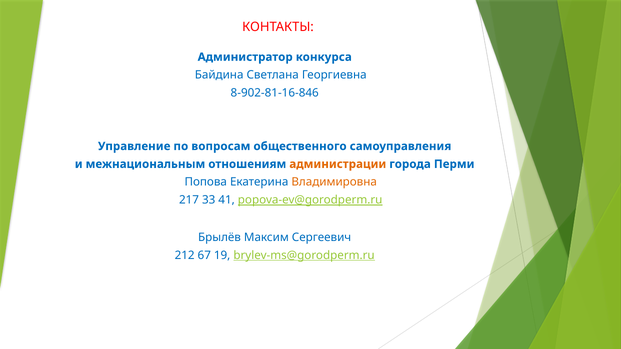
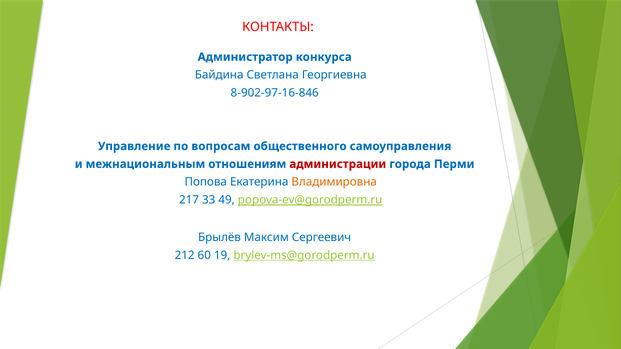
8-902-81-16-846: 8-902-81-16-846 -> 8-902-97-16-846 (275, 93)
администрации colour: orange -> red (338, 164)
41: 41 -> 49 (227, 200)
67: 67 -> 60 (204, 255)
